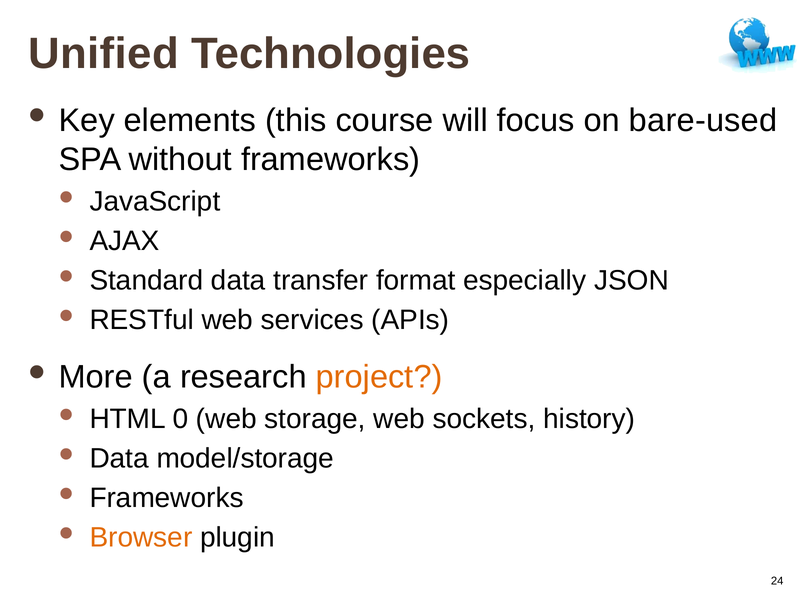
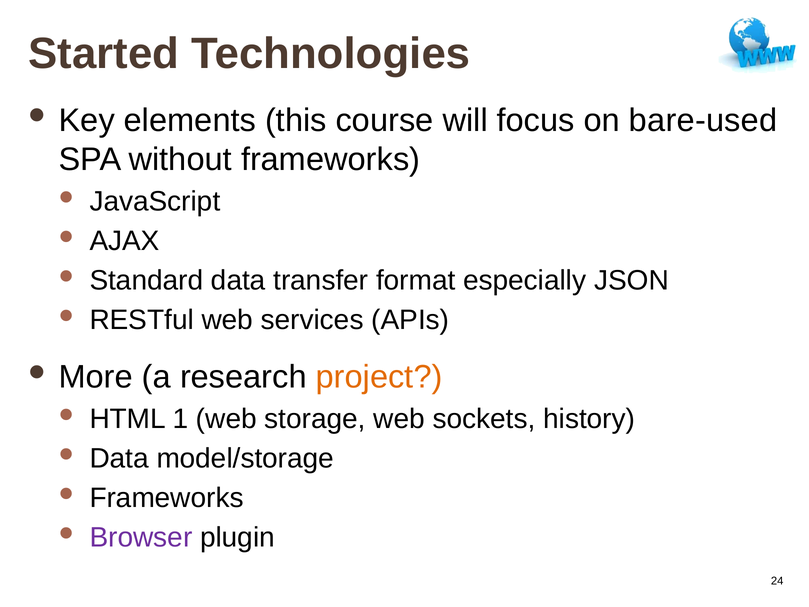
Unified: Unified -> Started (104, 54)
0: 0 -> 1 (180, 419)
Browser colour: orange -> purple (141, 537)
